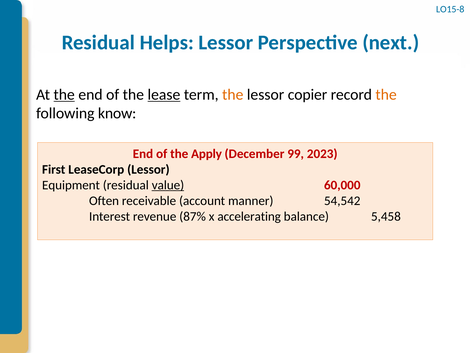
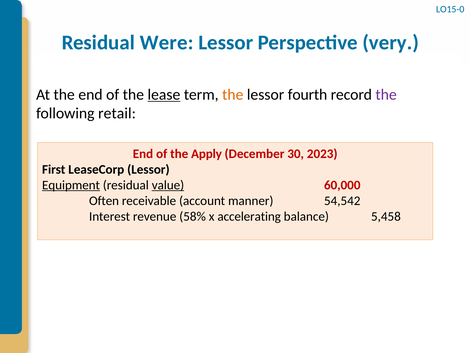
LO15-8: LO15-8 -> LO15-0 (450, 9)
Helps: Helps -> Were (167, 43)
next: next -> very (391, 43)
the underline: present -> none (64, 94)
copier: copier -> fourth (308, 94)
the colour: orange -> purple (386, 94)
know: know -> retail (117, 113)
99: 99 -> 30 (296, 154)
Equipment underline: none -> present (71, 185)
87%: 87% -> 58% (193, 216)
